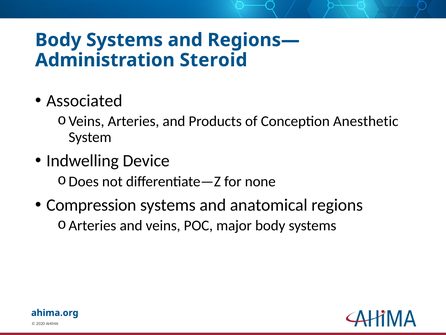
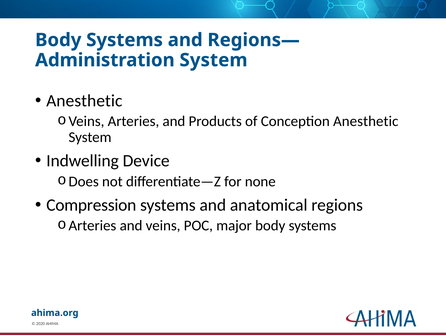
Administration Steroid: Steroid -> System (214, 60)
Associated: Associated -> Anesthetic (84, 101)
